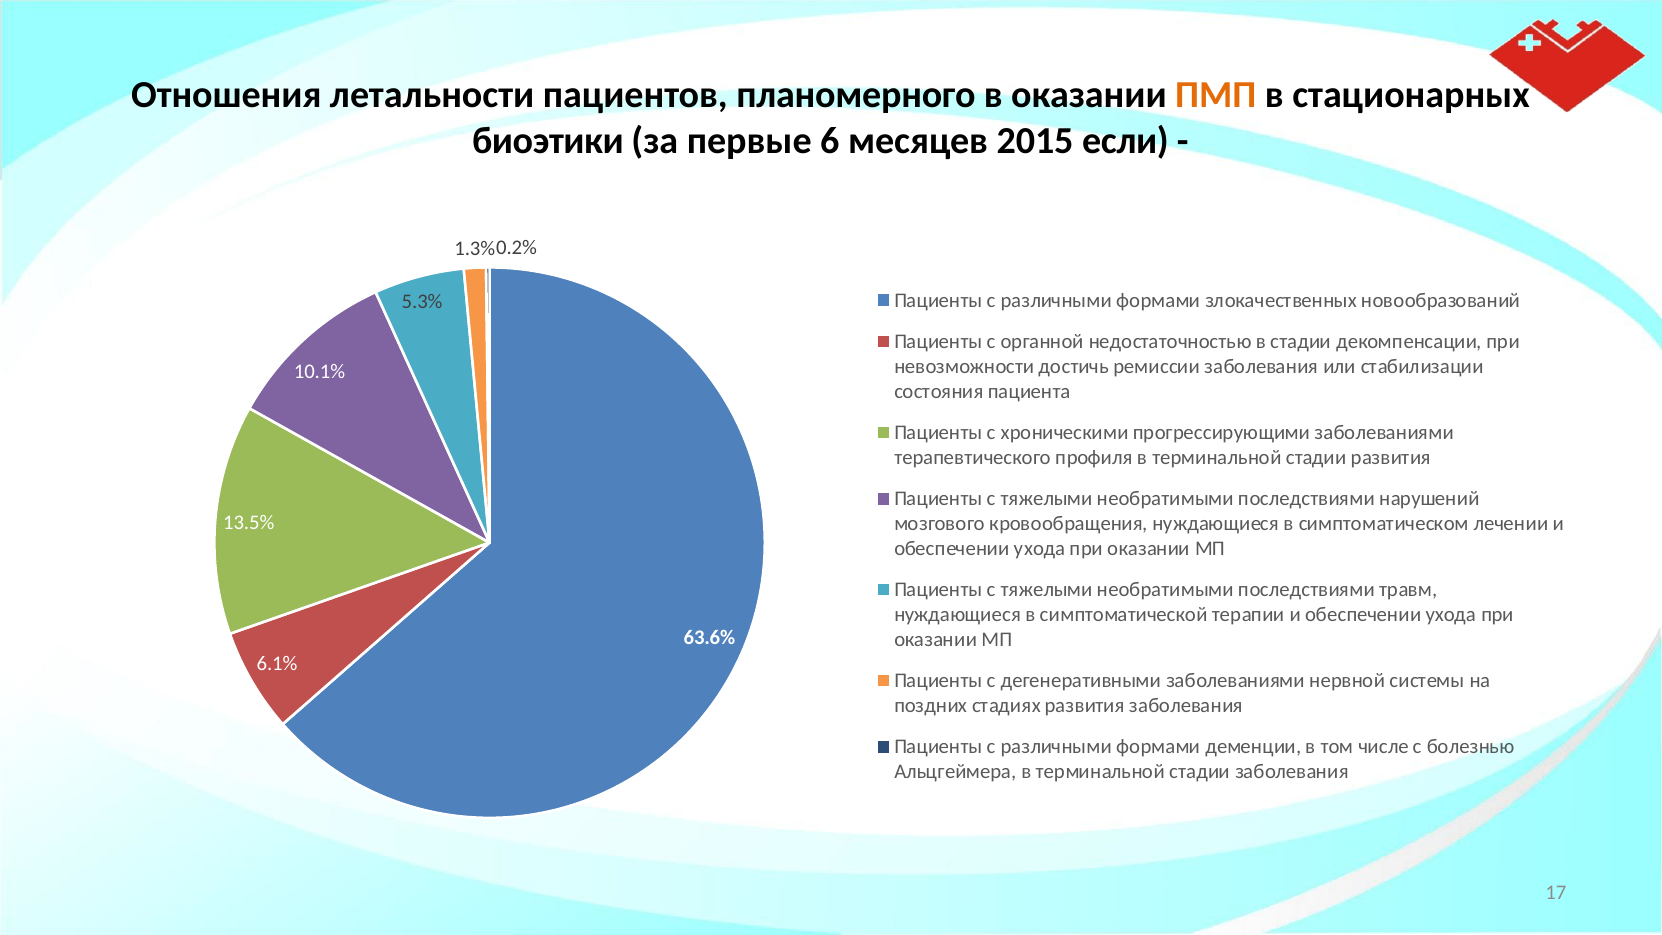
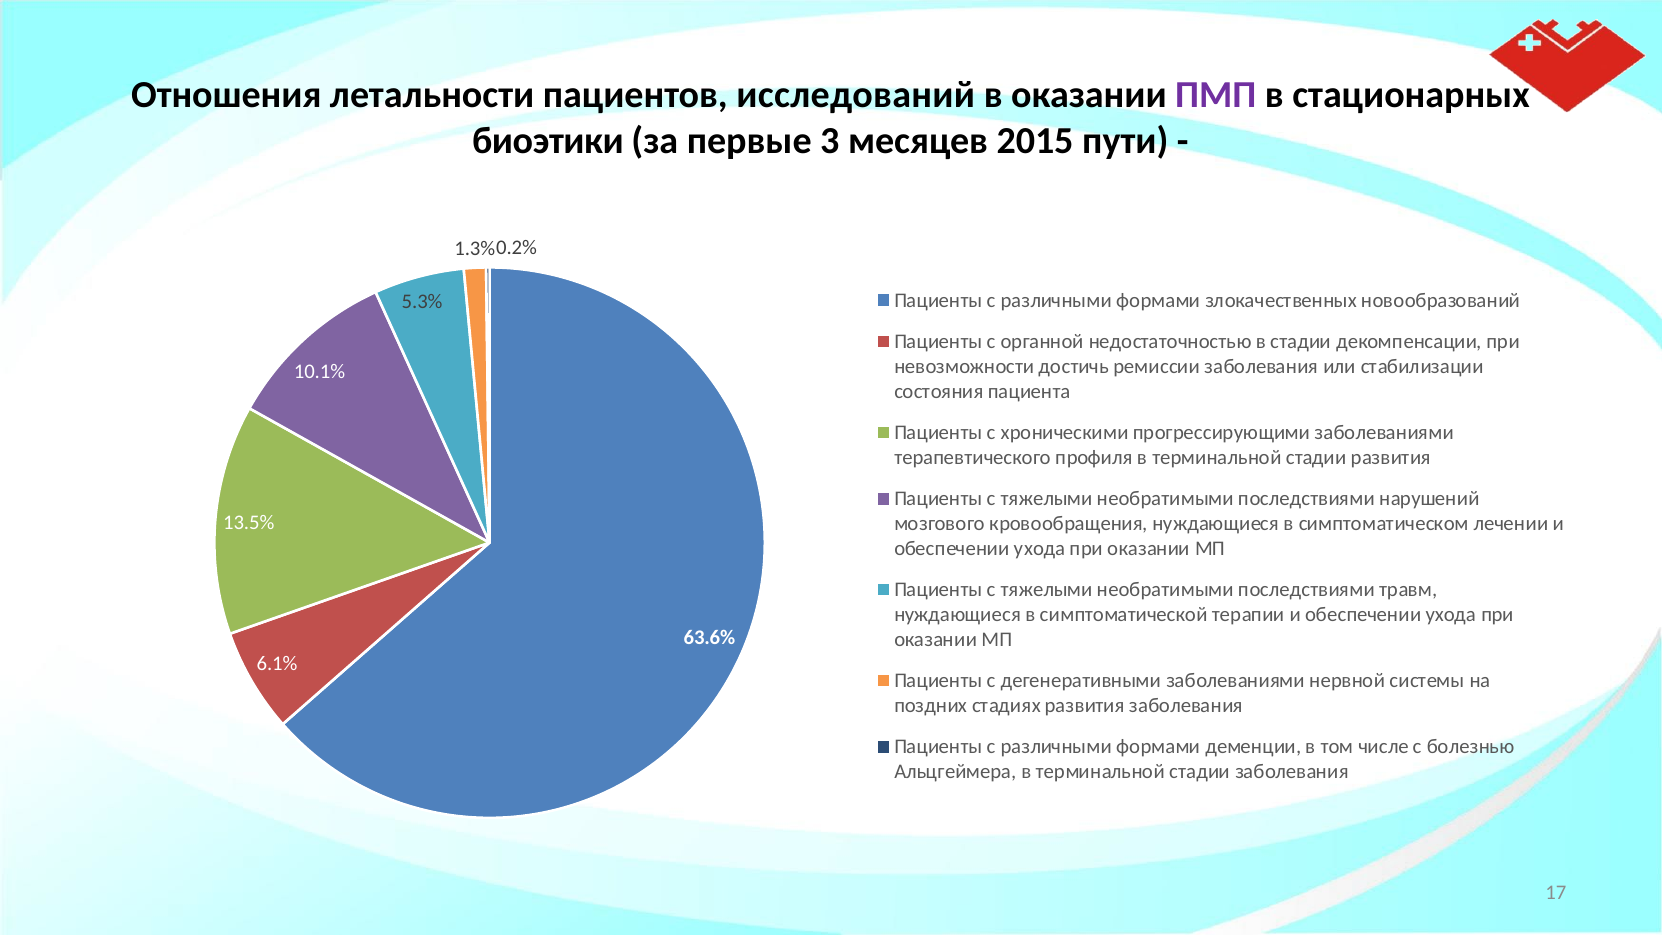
планомерного: планомерного -> исследований (856, 95)
ПМП colour: orange -> purple (1216, 95)
6: 6 -> 3 (830, 141)
если: если -> пути (1125, 141)
